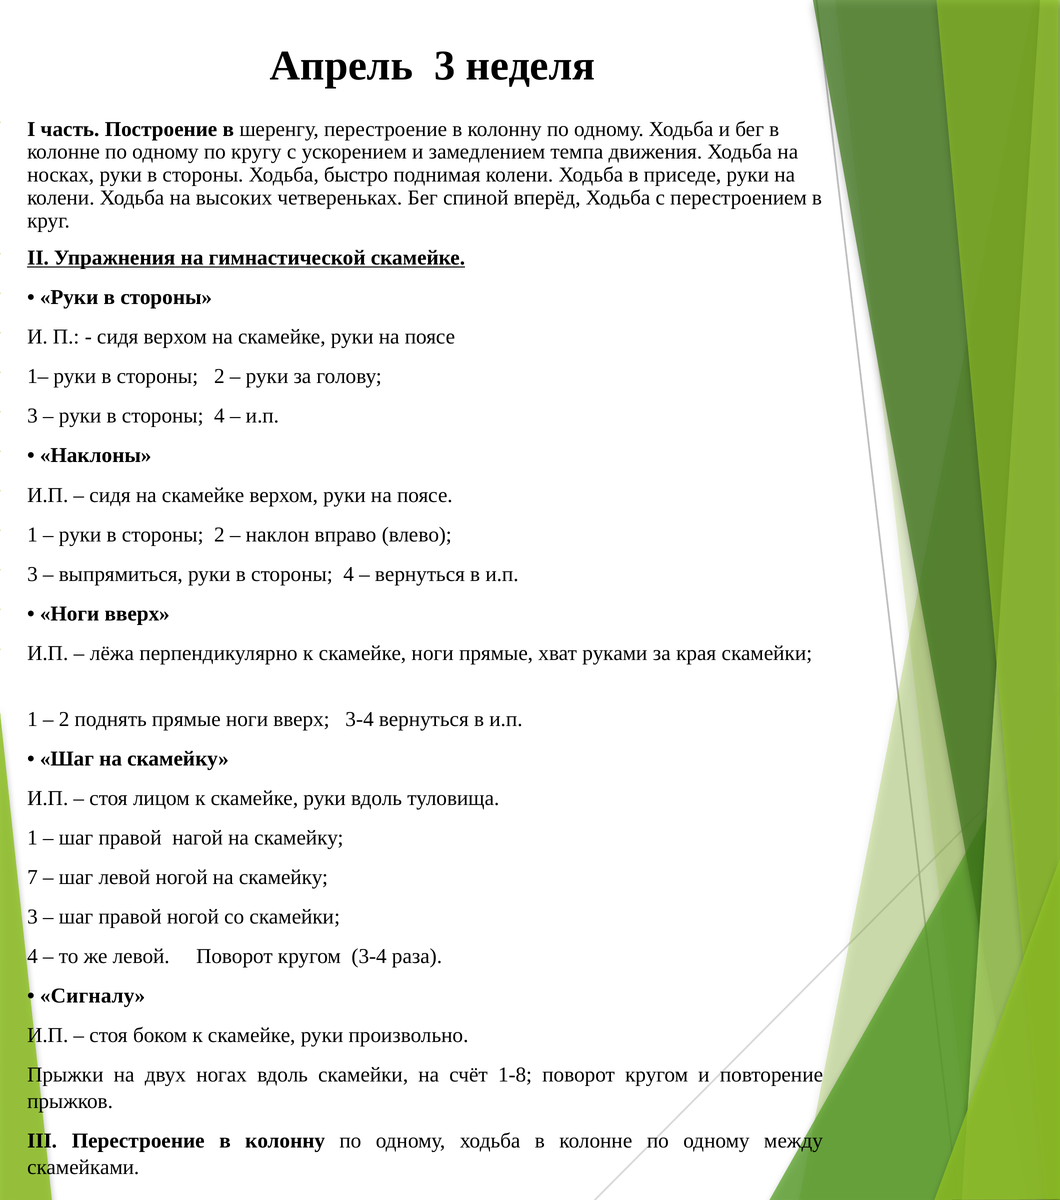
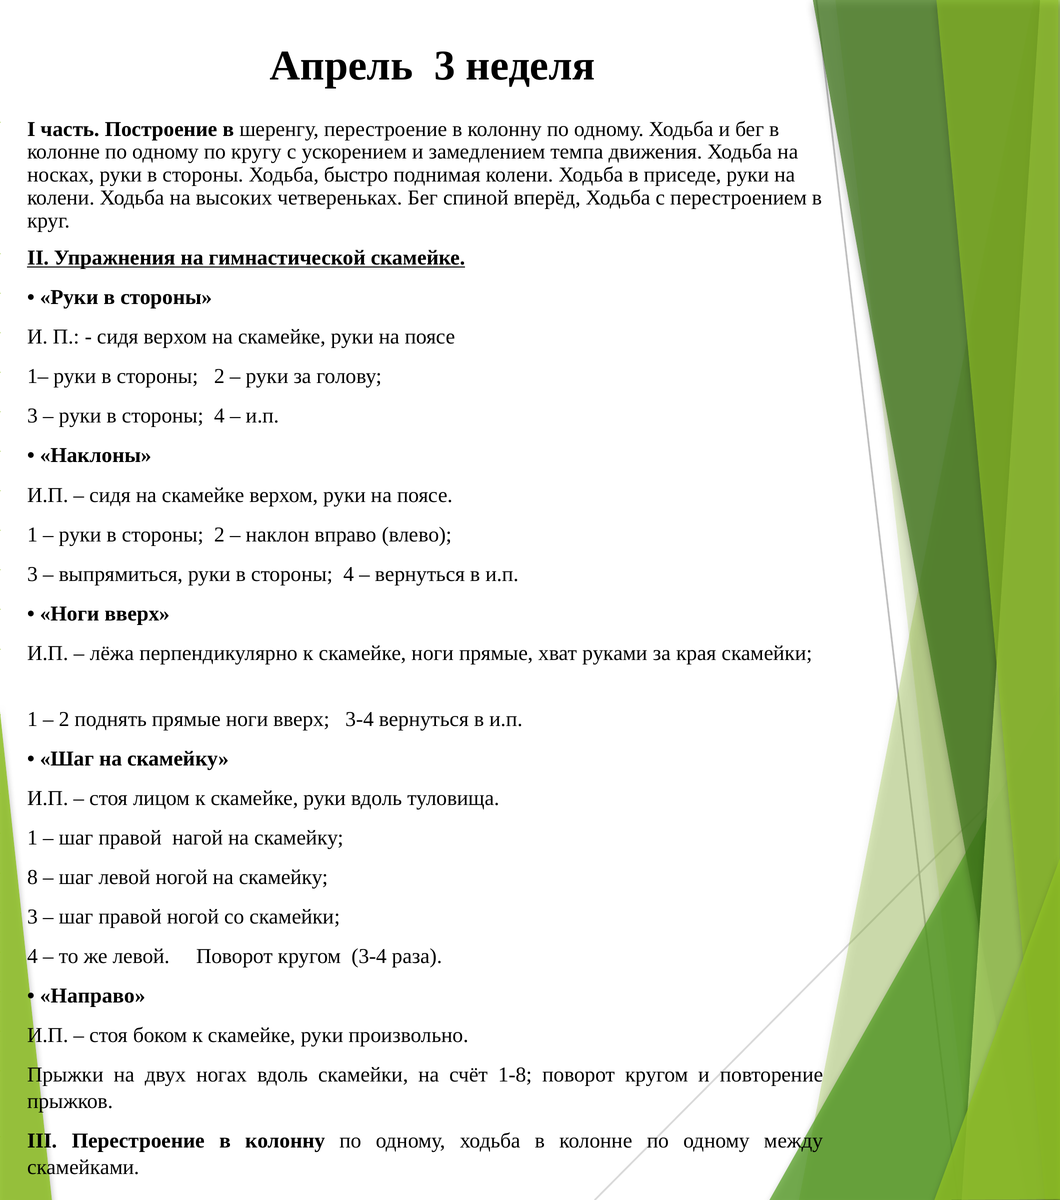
7: 7 -> 8 (32, 877)
Сигналу: Сигналу -> Направо (93, 996)
